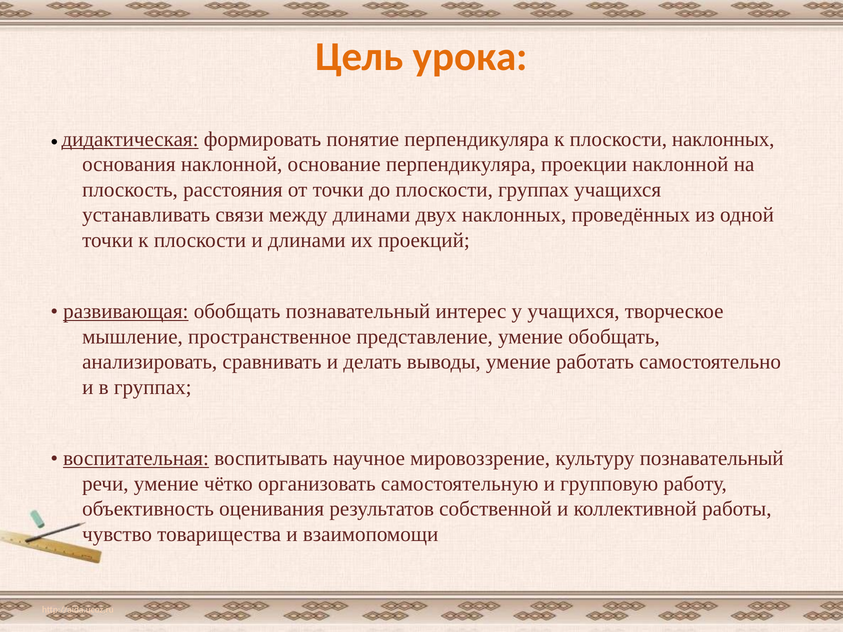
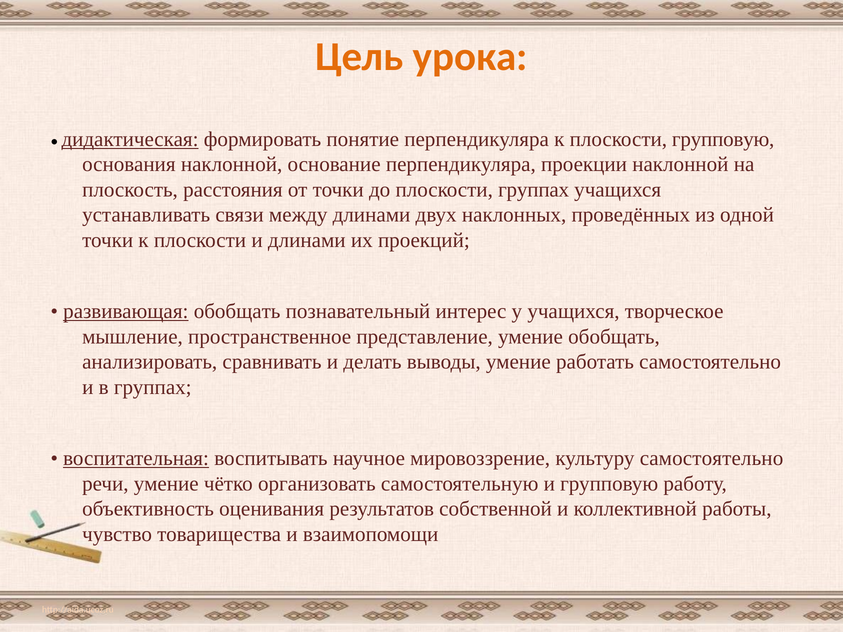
плоскости наклонных: наклонных -> групповую (723, 139)
культуру познавательный: познавательный -> самостоятельно (712, 458)
